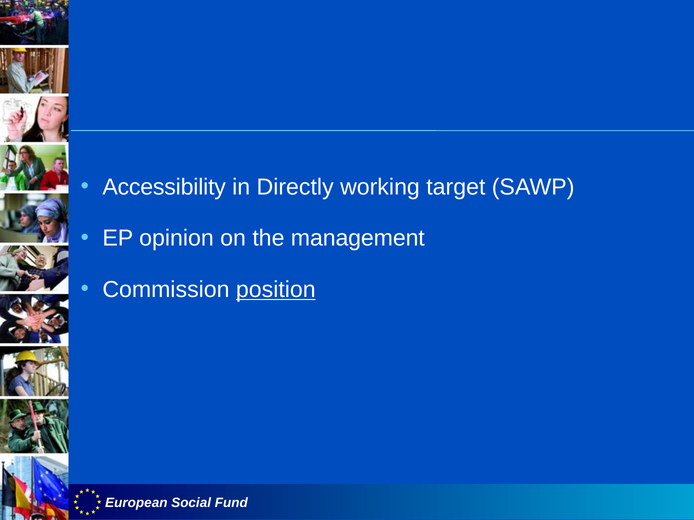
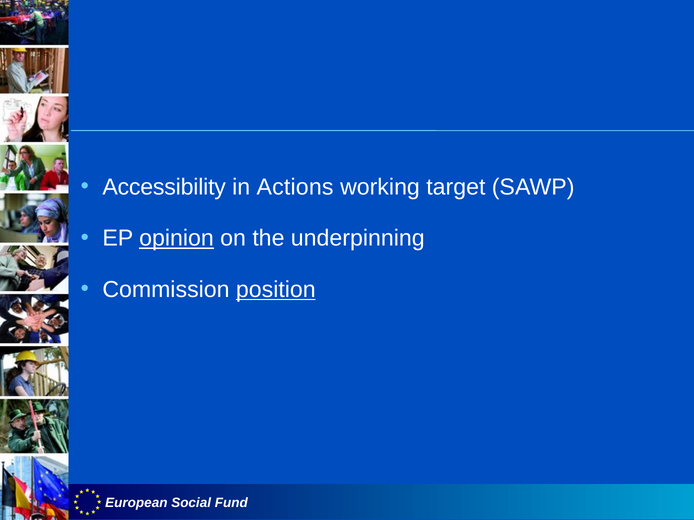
Directly: Directly -> Actions (295, 187)
opinion underline: none -> present (176, 239)
management: management -> underpinning (358, 239)
